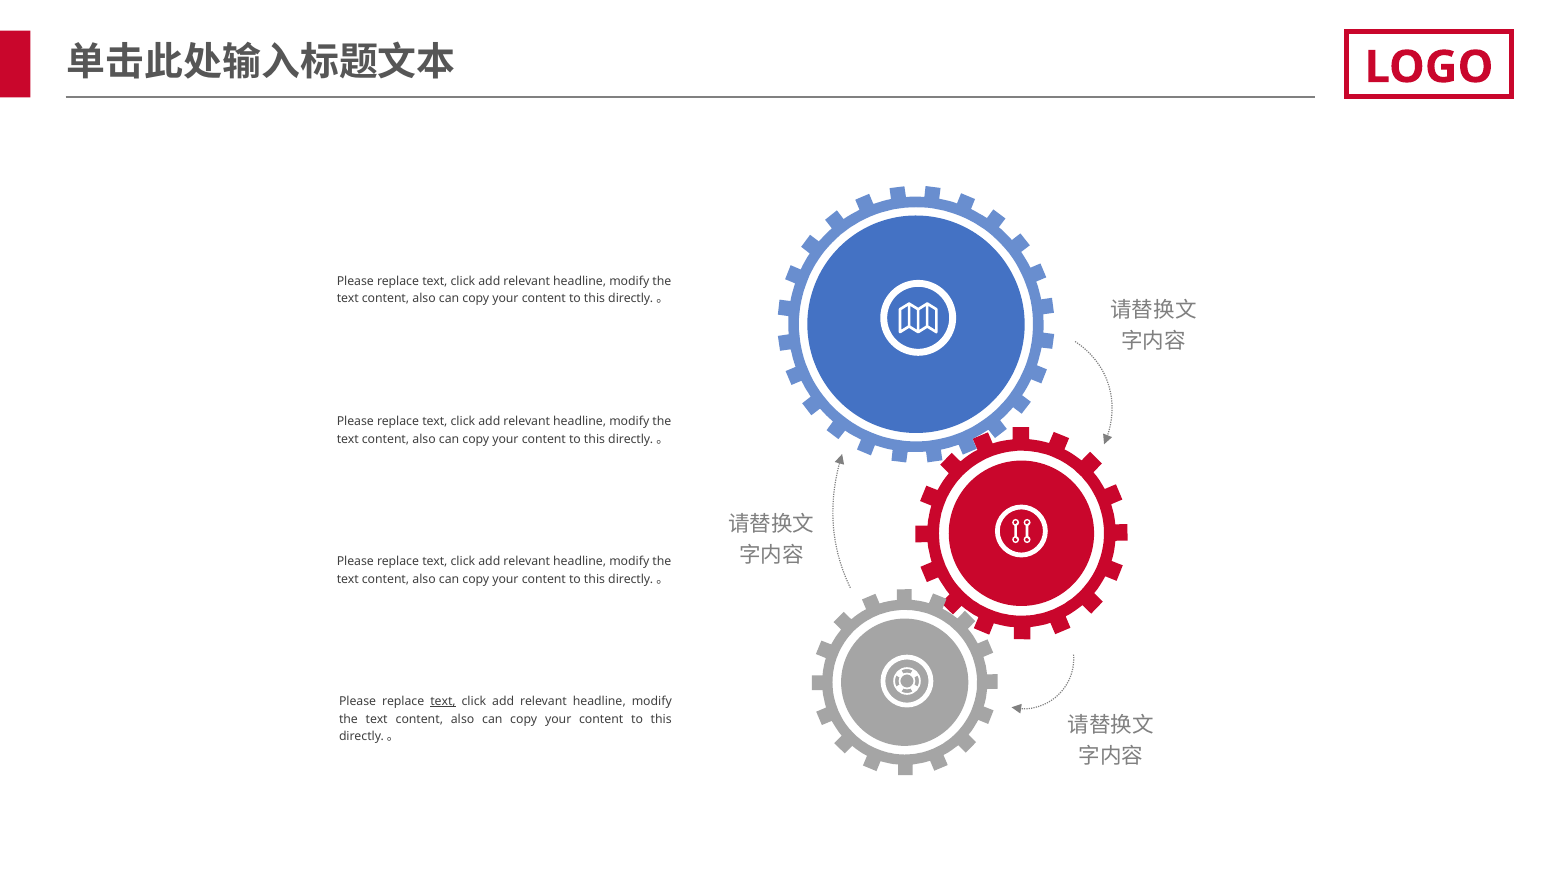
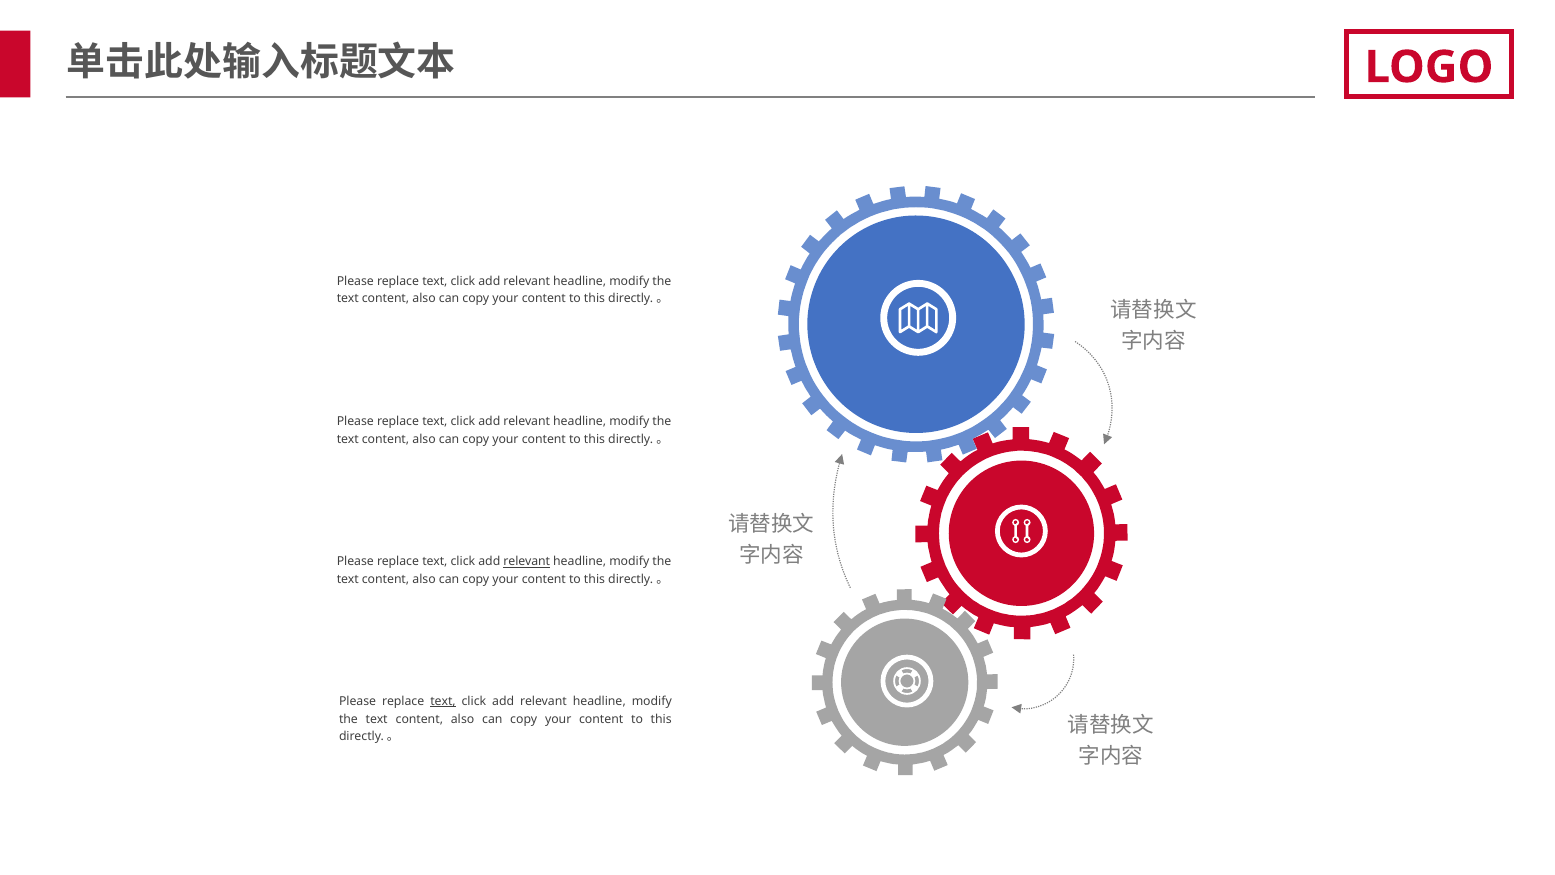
relevant underline: none -> present (527, 561)
